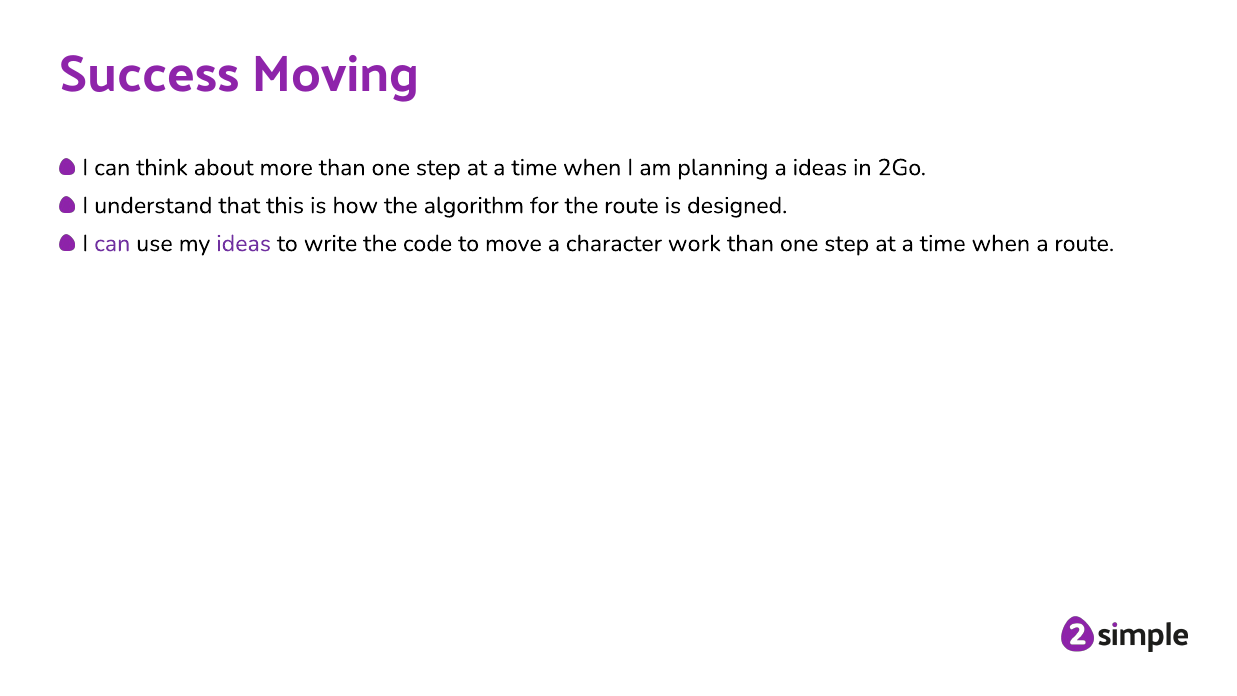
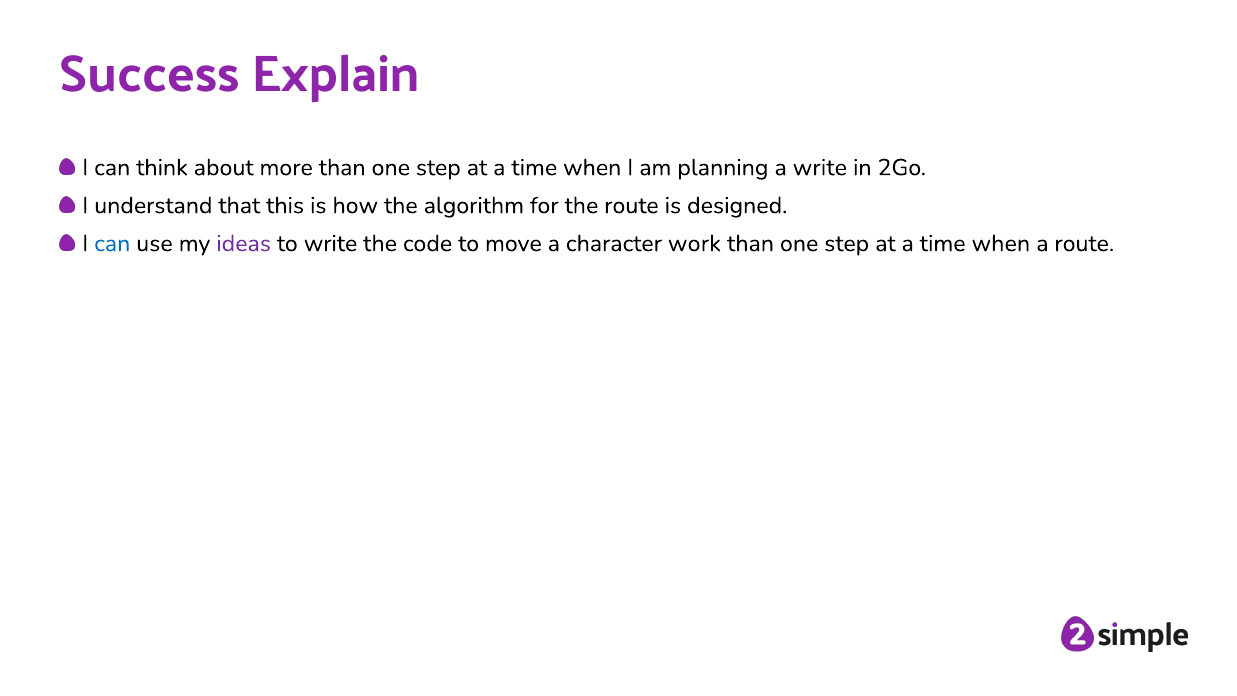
Moving: Moving -> Explain (336, 74)
a ideas: ideas -> write (820, 168)
can colour: purple -> blue (112, 243)
